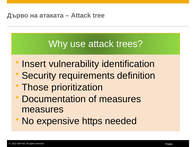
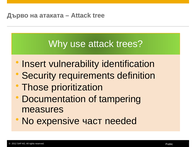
of measures: measures -> tampering (120, 99)
https: https -> част (92, 121)
